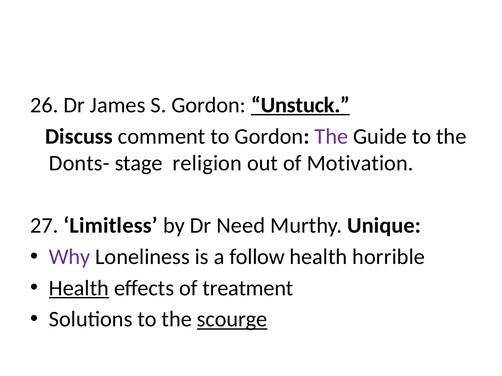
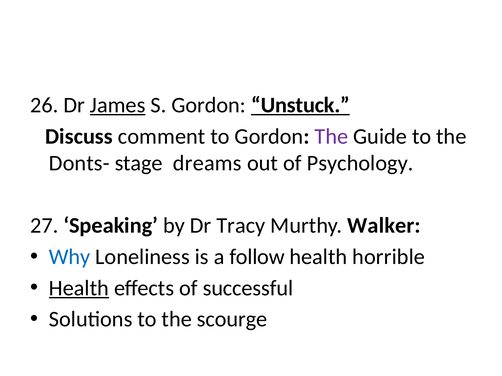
James underline: none -> present (118, 105)
religion: religion -> dreams (207, 163)
Motivation: Motivation -> Psychology (360, 163)
Limitless: Limitless -> Speaking (111, 226)
Need: Need -> Tracy (241, 226)
Unique: Unique -> Walker (384, 226)
Why colour: purple -> blue (70, 257)
treatment: treatment -> successful (248, 288)
scourge underline: present -> none (232, 320)
